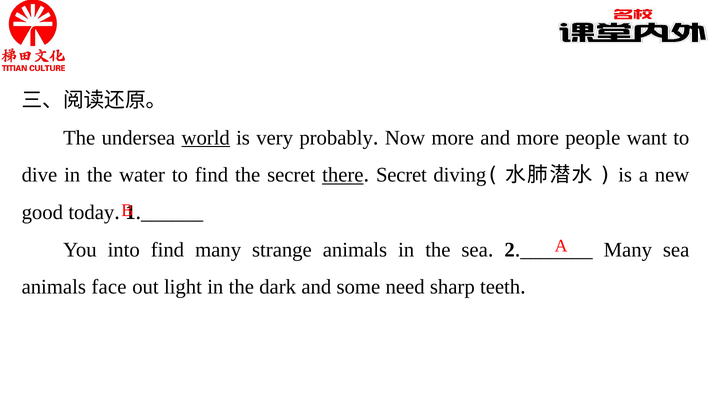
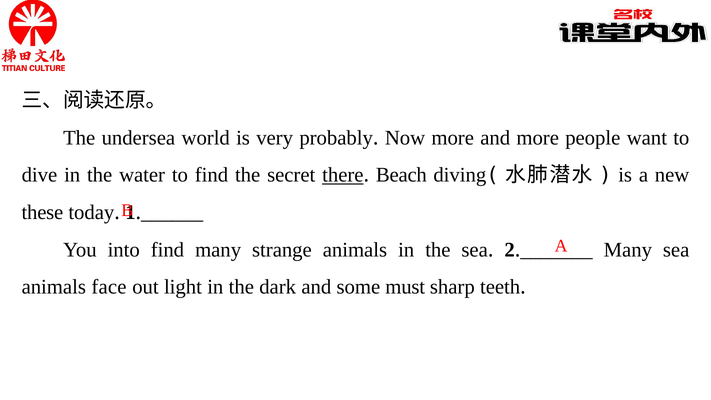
world underline: present -> none (206, 138)
Secret: Secret -> Beach (401, 175)
good: good -> these (42, 212)
need: need -> must (405, 287)
